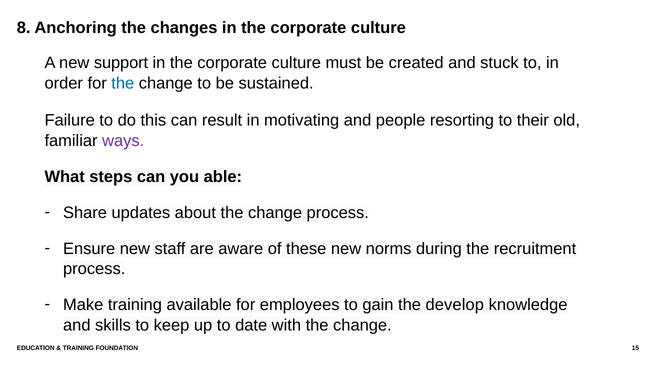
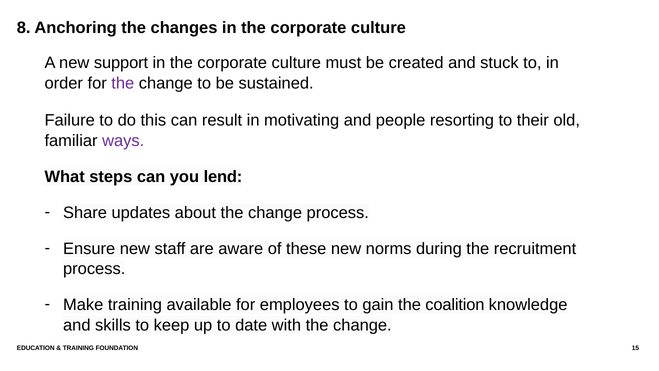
the colour: blue -> purple (123, 83)
able: able -> lend (223, 177)
develop: develop -> coalition (455, 305)
